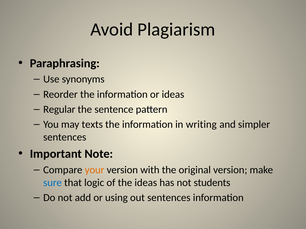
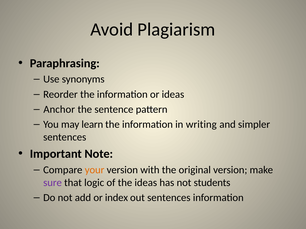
Regular: Regular -> Anchor (59, 110)
texts: texts -> learn (92, 125)
sure colour: blue -> purple (53, 183)
using: using -> index (116, 198)
